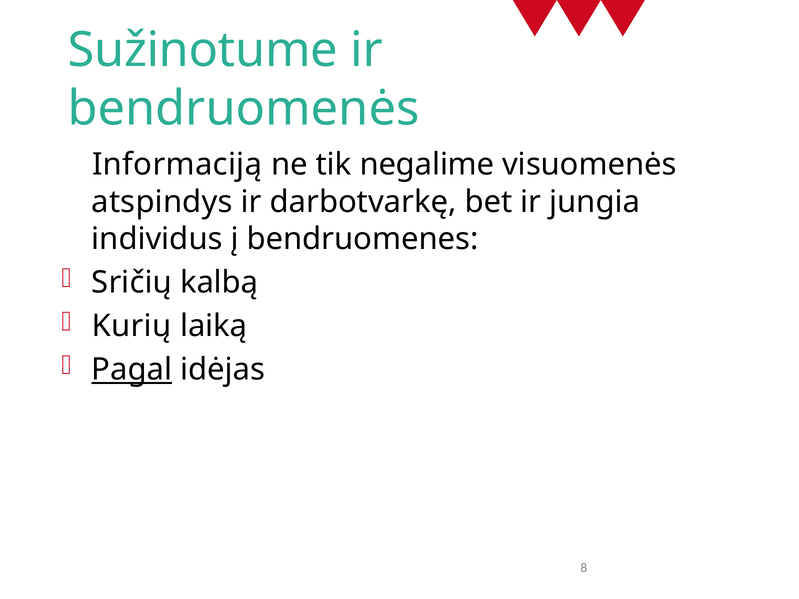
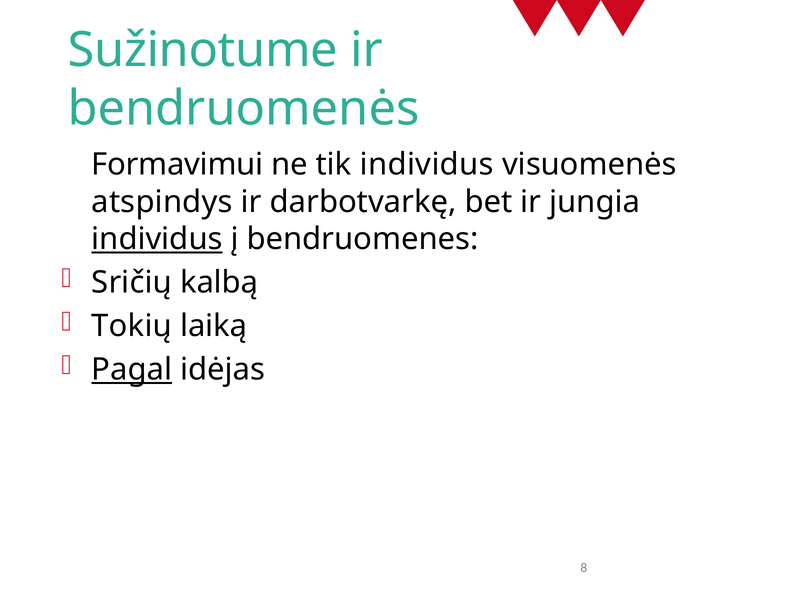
Informaciją: Informaciją -> Formavimui (177, 165)
tik negalime: negalime -> individus (427, 165)
individus underline: none -> present (157, 239)
Kurių: Kurių -> Tokių (132, 326)
